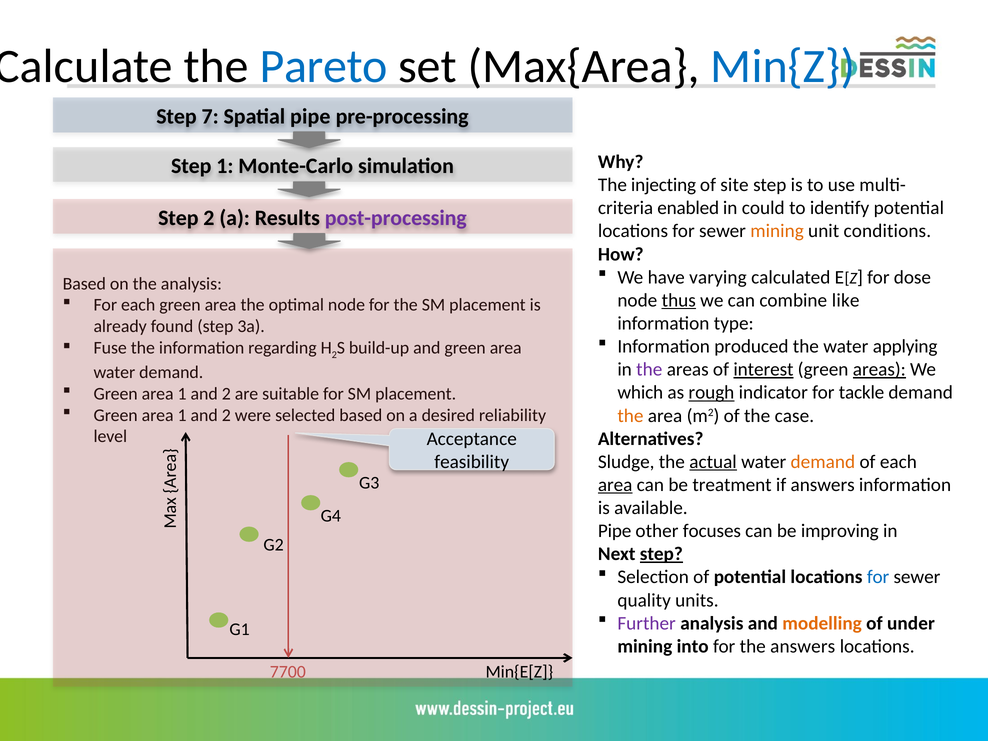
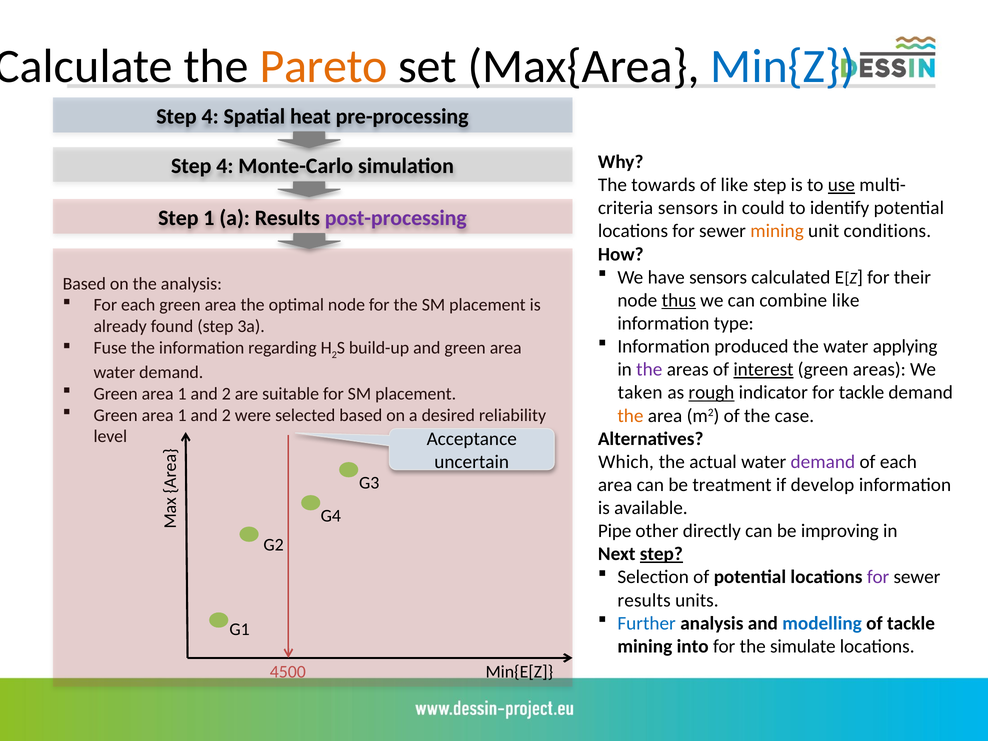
Pareto colour: blue -> orange (324, 66)
7: 7 -> 4 (210, 116)
Spatial pipe: pipe -> heat (310, 116)
1: 1 -> 4 (225, 166)
injecting: injecting -> towards (663, 185)
of site: site -> like (734, 185)
use underline: none -> present (841, 185)
enabled: enabled -> sensors (688, 208)
Step 2: 2 -> 1 (209, 218)
have varying: varying -> sensors (718, 277)
dose: dose -> their (912, 277)
areas underline: present -> none (879, 370)
which: which -> taken (640, 393)
Sludge: Sludge -> Which (626, 462)
actual underline: present -> none (713, 462)
demand colour: orange -> purple (823, 462)
feasibility: feasibility -> uncertain (472, 462)
area underline: present -> none (615, 485)
if answers: answers -> develop (823, 485)
focuses: focuses -> directly (712, 531)
for colour: blue -> purple (878, 577)
quality: quality -> results (644, 600)
Further colour: purple -> blue (647, 623)
modelling colour: orange -> blue (822, 623)
of under: under -> tackle (911, 623)
the answers: answers -> simulate (803, 646)
7700: 7700 -> 4500 (288, 672)
